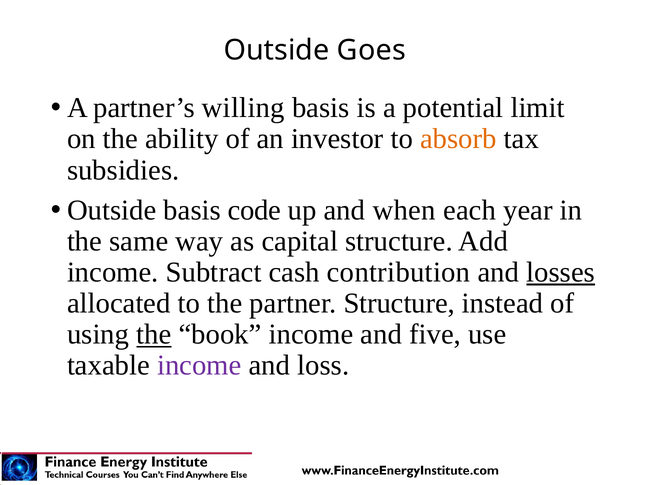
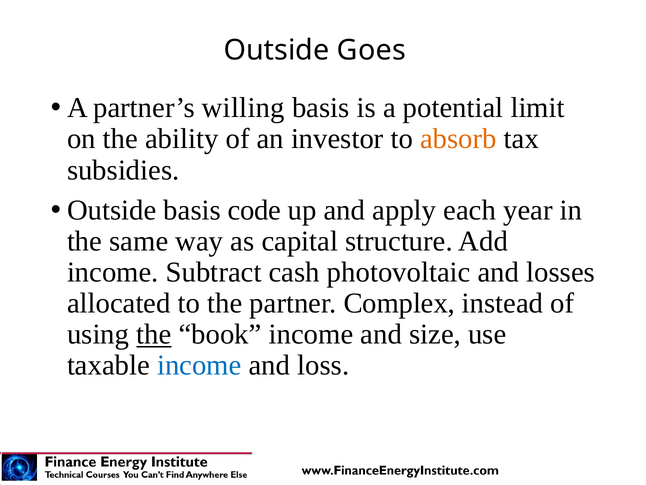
when: when -> apply (404, 210)
contribution: contribution -> photovoltaic (399, 272)
losses underline: present -> none (561, 272)
partner Structure: Structure -> Complex (399, 303)
five: five -> size (435, 334)
income colour: purple -> blue (199, 365)
